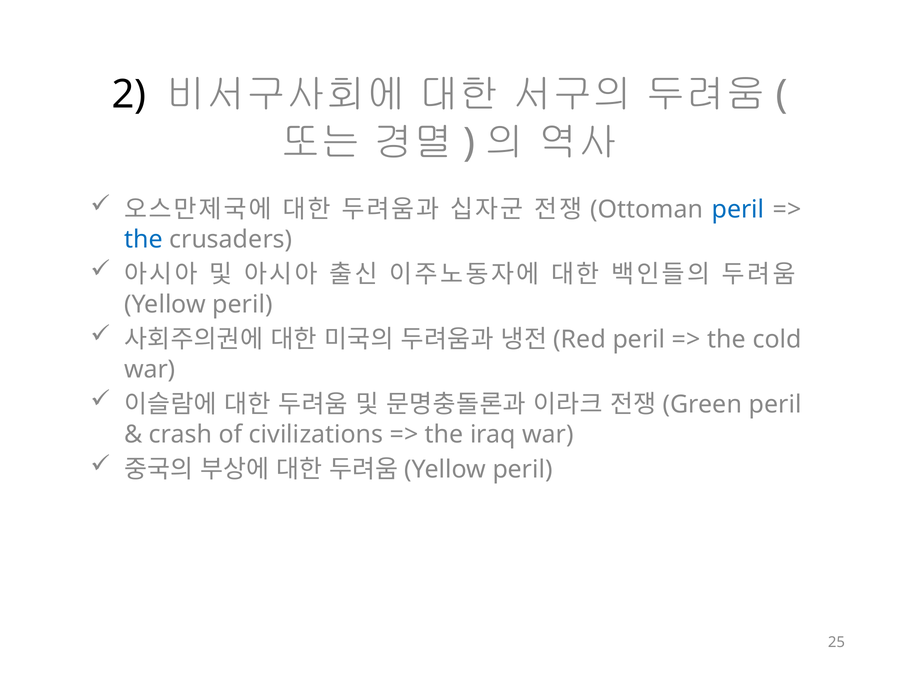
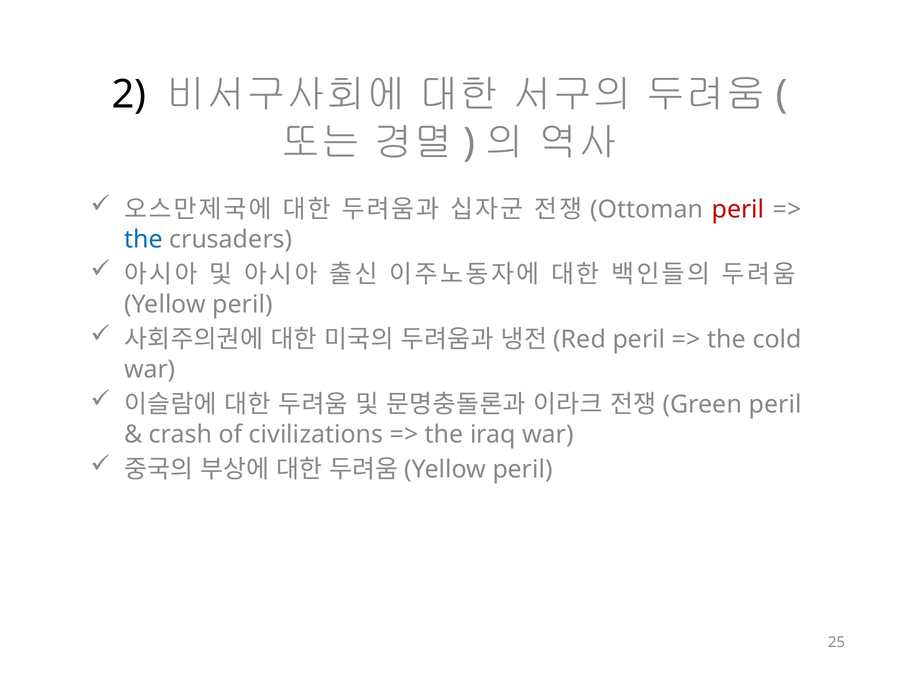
peril colour: blue -> red (738, 210)
